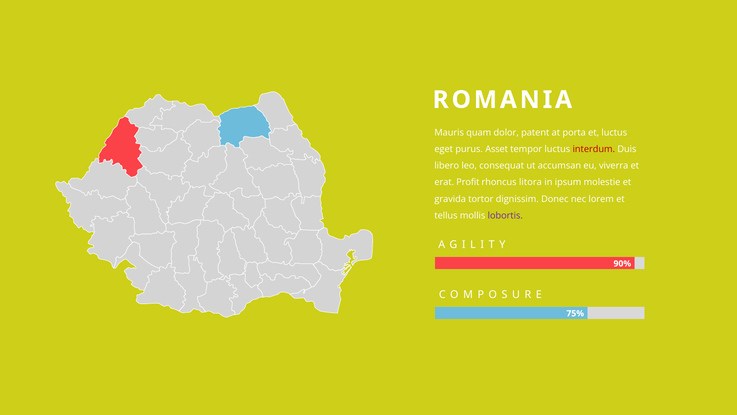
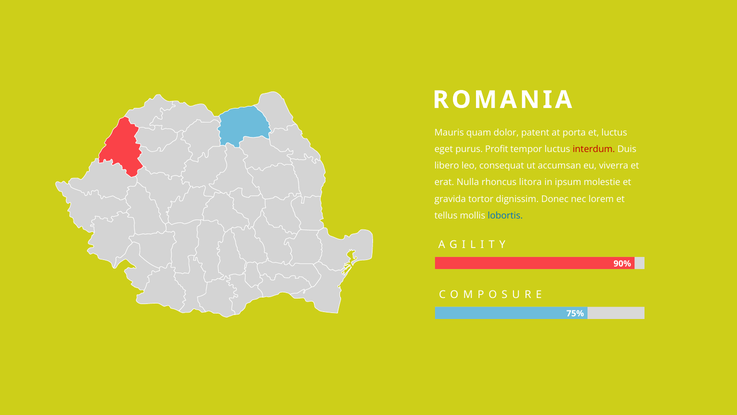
Asset: Asset -> Profit (497, 149)
Profit: Profit -> Nulla (468, 182)
lobortis colour: purple -> blue (505, 215)
